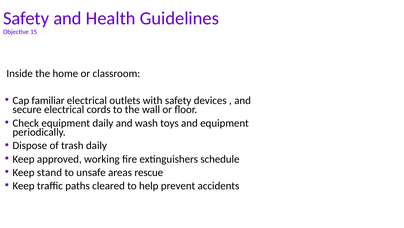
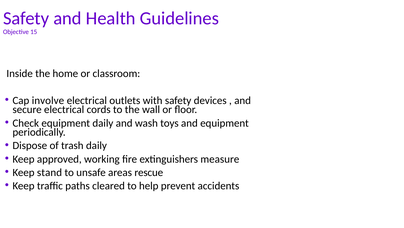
familiar: familiar -> involve (48, 100)
schedule: schedule -> measure (220, 159)
